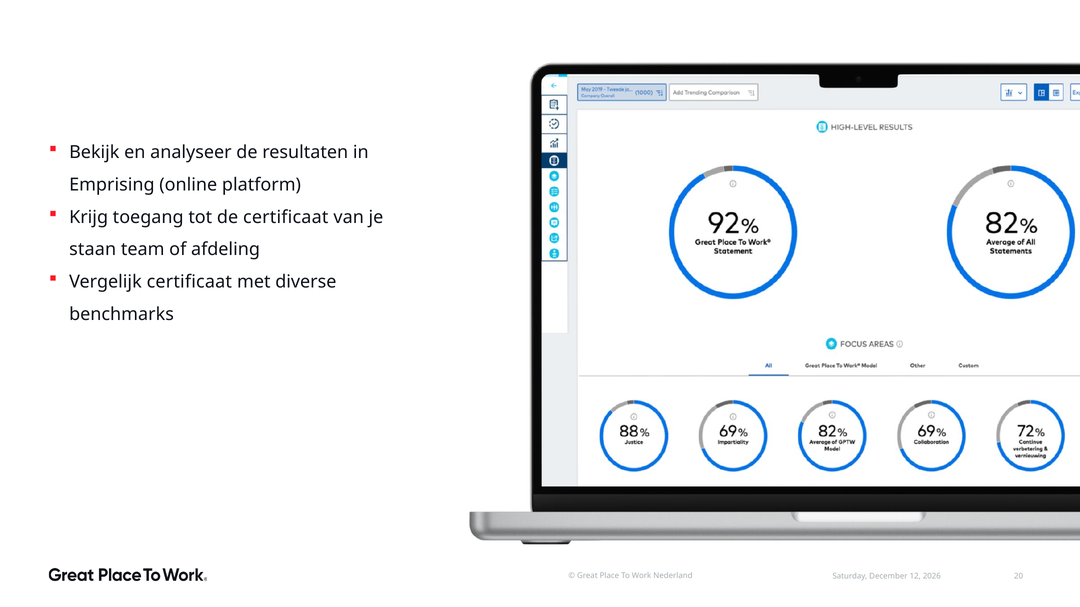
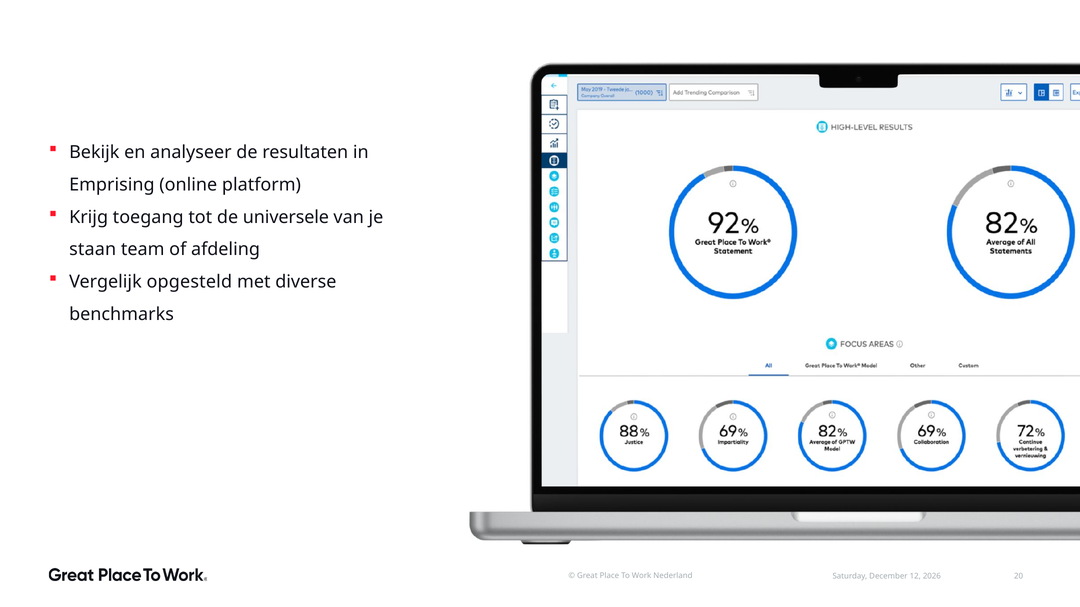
de certificaat: certificaat -> universele (286, 217)
Vergelijk certificaat: certificaat -> opgesteld (189, 282)
